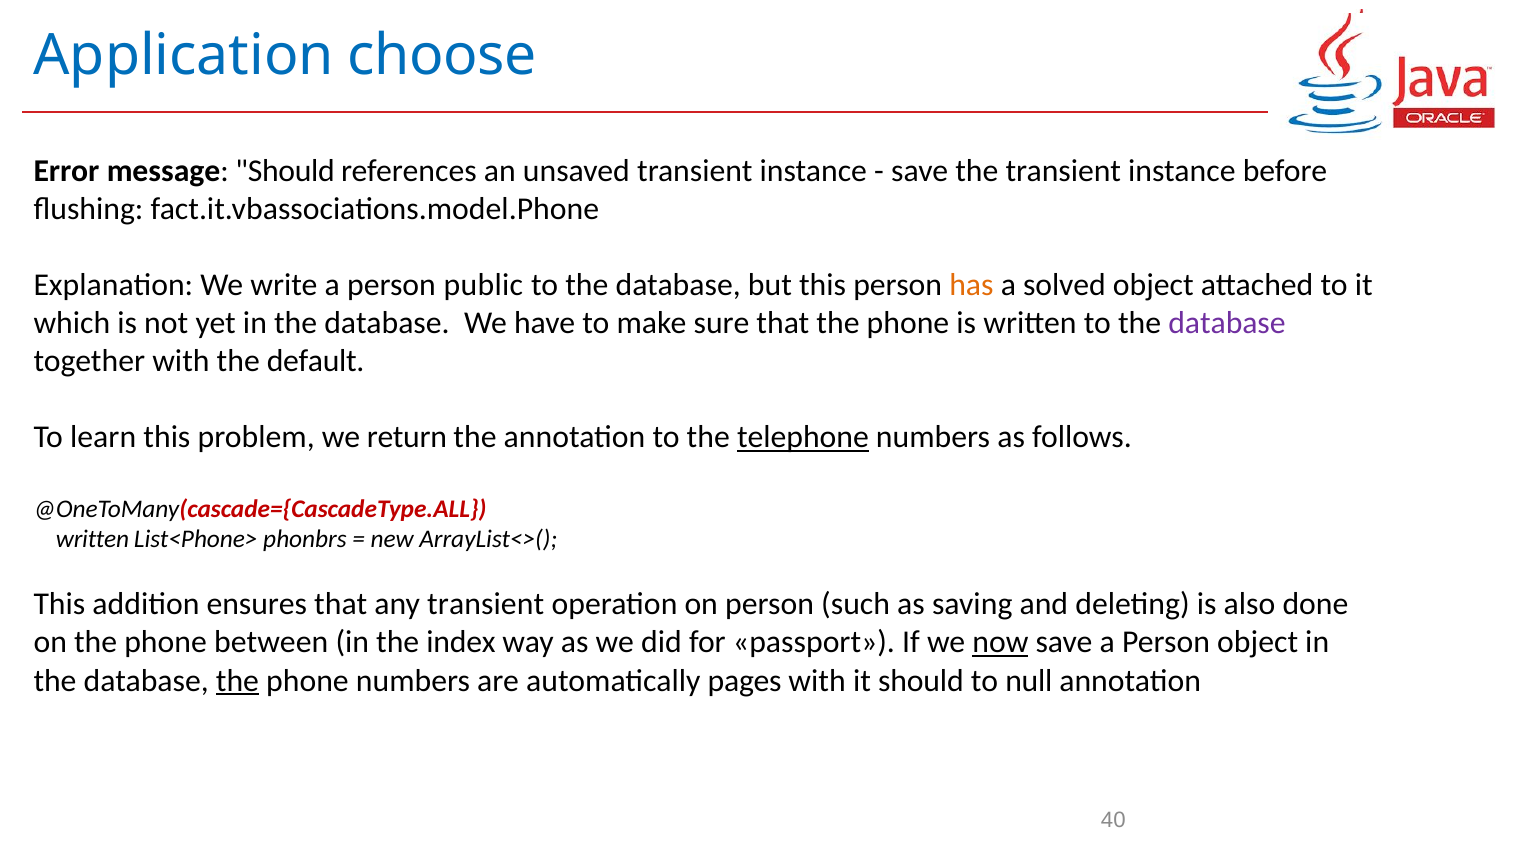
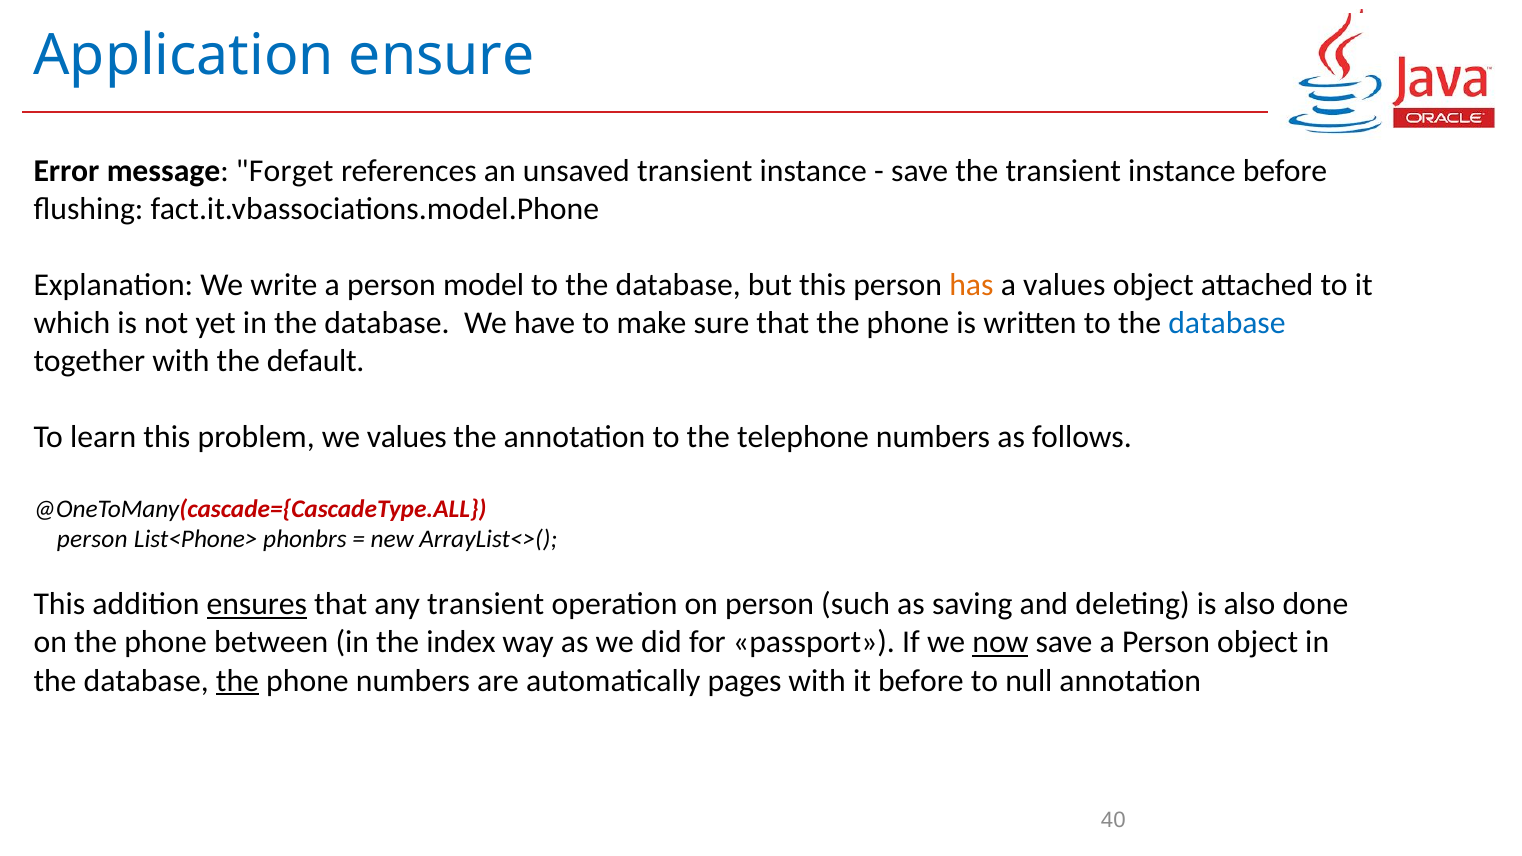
choose: choose -> ensure (442, 56)
message Should: Should -> Forget (285, 171)
public: public -> model (484, 285)
a solved: solved -> values (1064, 285)
database colour: purple -> blue (1227, 323)
we return: return -> values (407, 437)
telephone underline: present -> none (803, 437)
written: written -> person (92, 539)
ensures underline: none -> present (257, 604)
it should: should -> before (921, 681)
